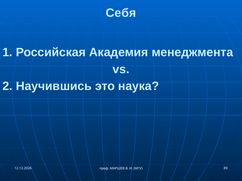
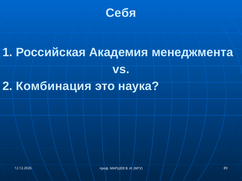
Научившись: Научившись -> Комбинация (54, 86)
